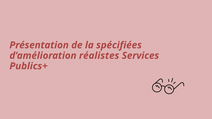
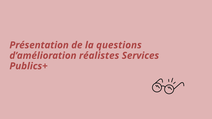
spécifiées: spécifiées -> questions (119, 45)
